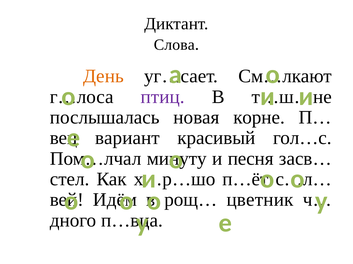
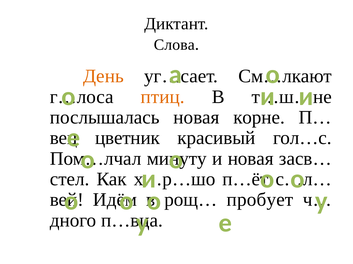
птиц colour: purple -> orange (163, 97)
вариант: вариант -> цветник (127, 138)
и песня: песня -> новая (251, 159)
цветник: цветник -> пробует (260, 200)
